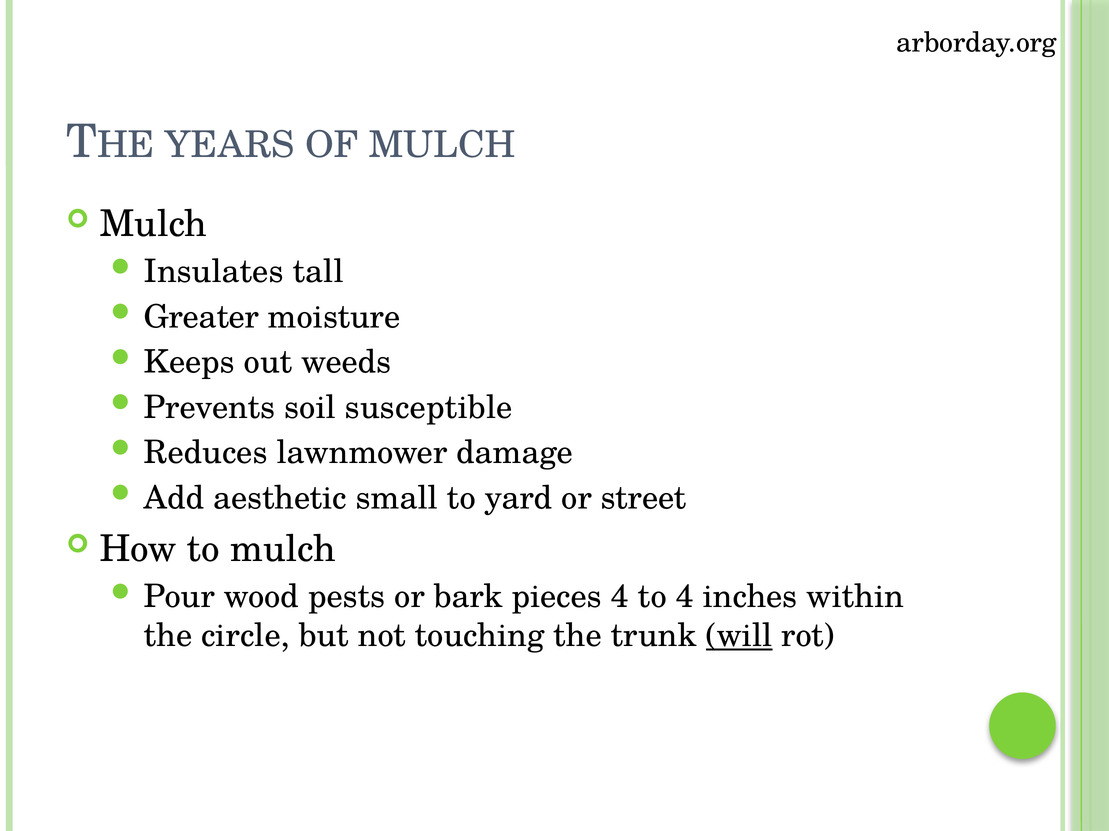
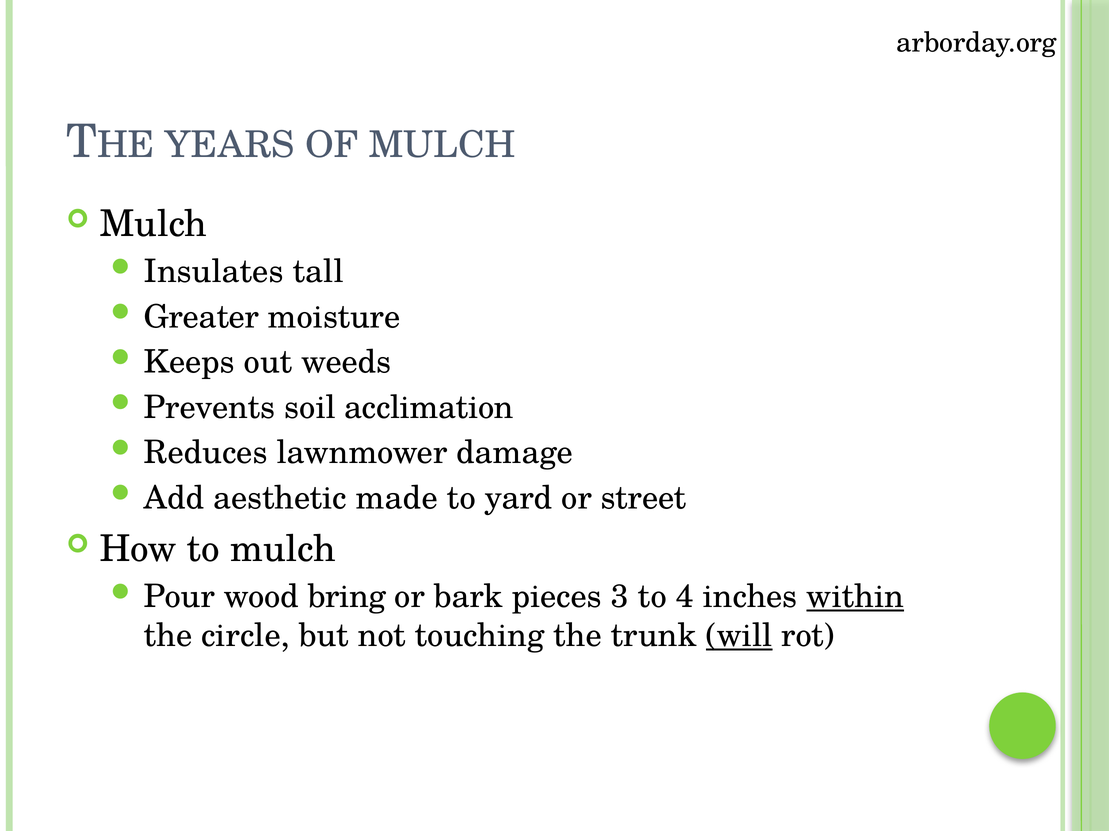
susceptible: susceptible -> acclimation (429, 408)
small: small -> made (397, 498)
pests: pests -> bring (347, 597)
pieces 4: 4 -> 3 (620, 597)
within underline: none -> present (855, 597)
